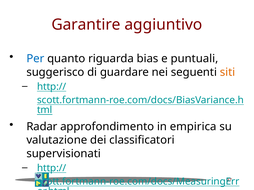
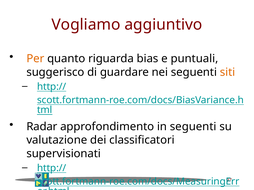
Garantire: Garantire -> Vogliamo (86, 25)
Per colour: blue -> orange (35, 59)
in empirica: empirica -> seguenti (193, 127)
